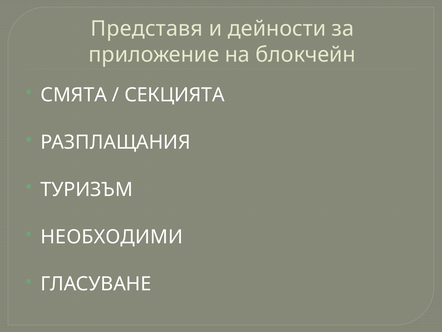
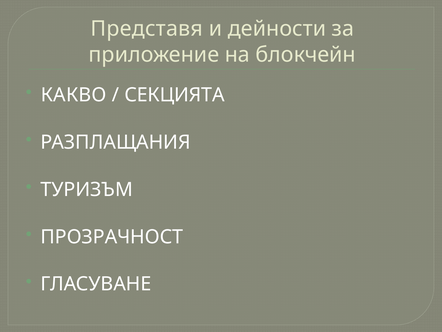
СМЯТА: СМЯТА -> КАКВО (74, 95)
НЕОБХОДИМИ: НЕОБХОДИМИ -> ПРОЗРАЧНОСТ (112, 237)
